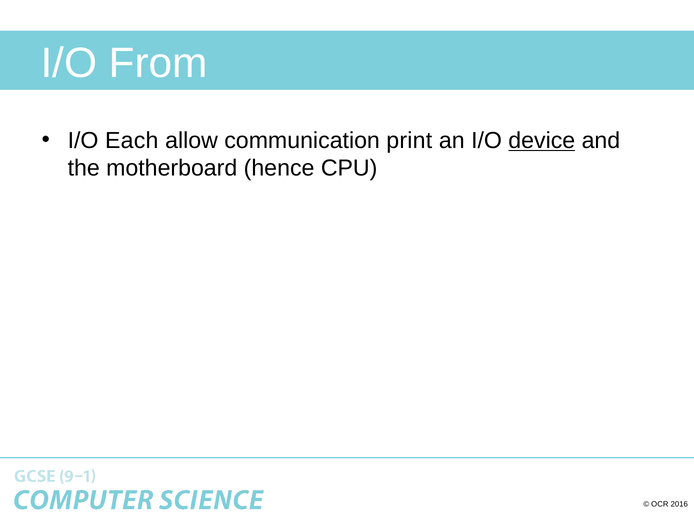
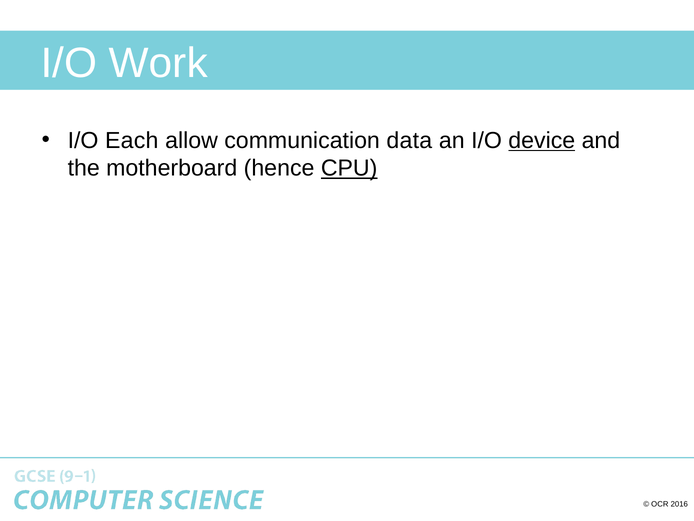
From: From -> Work (158, 63)
print: print -> data (409, 140)
CPU underline: none -> present (349, 168)
